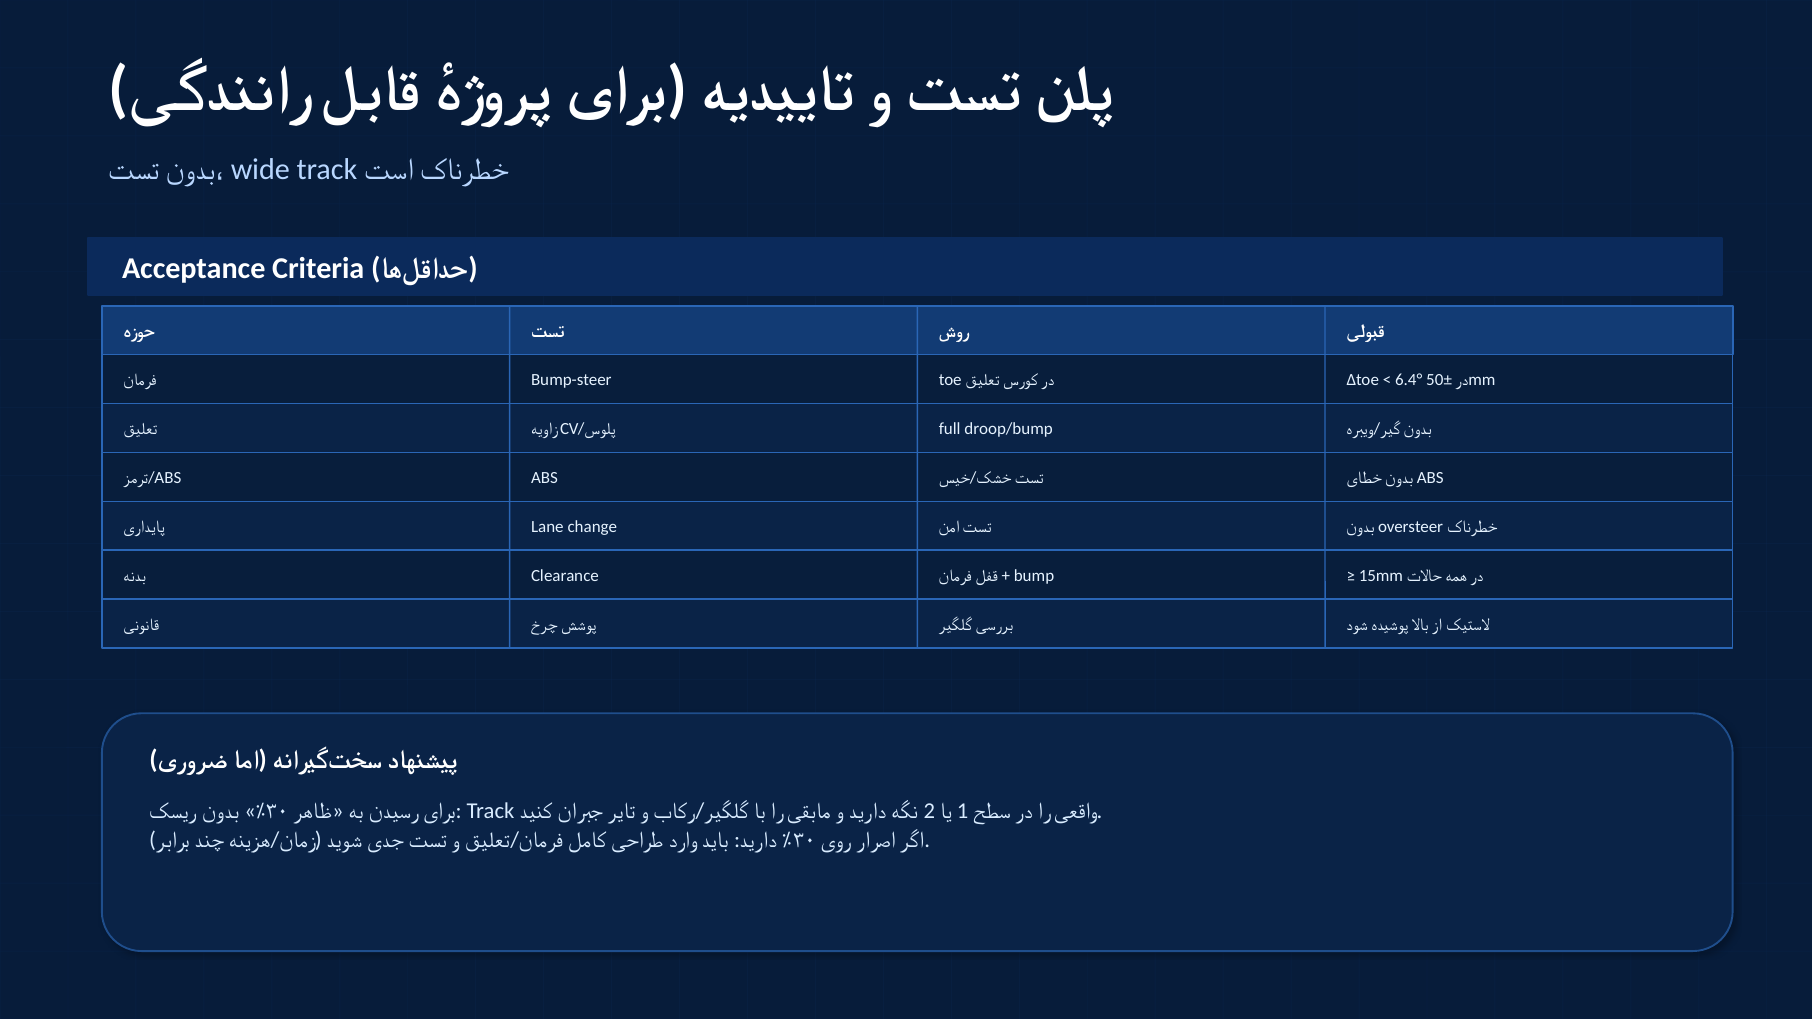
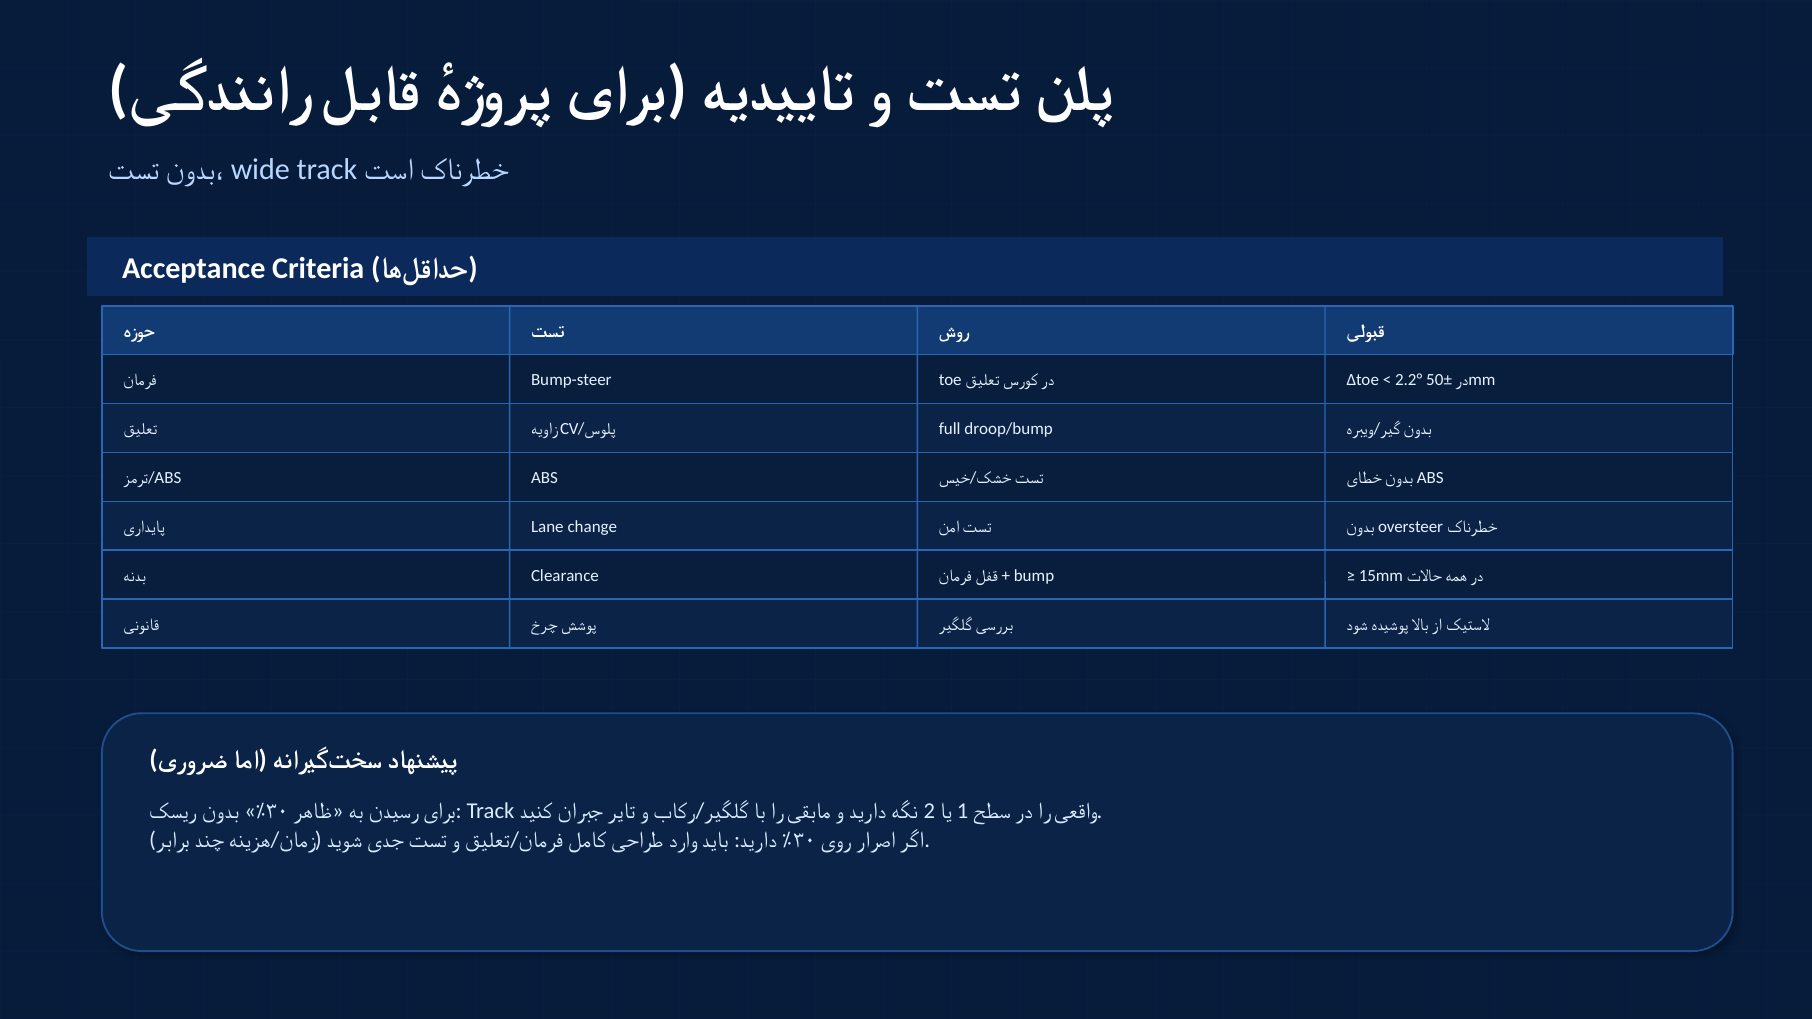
6.4°: 6.4° -> 2.2° (1409, 380)
